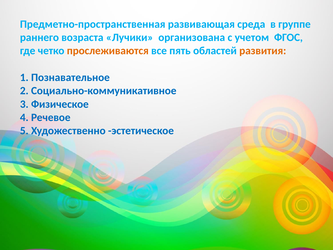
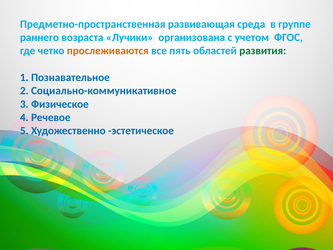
развития colour: orange -> green (263, 51)
